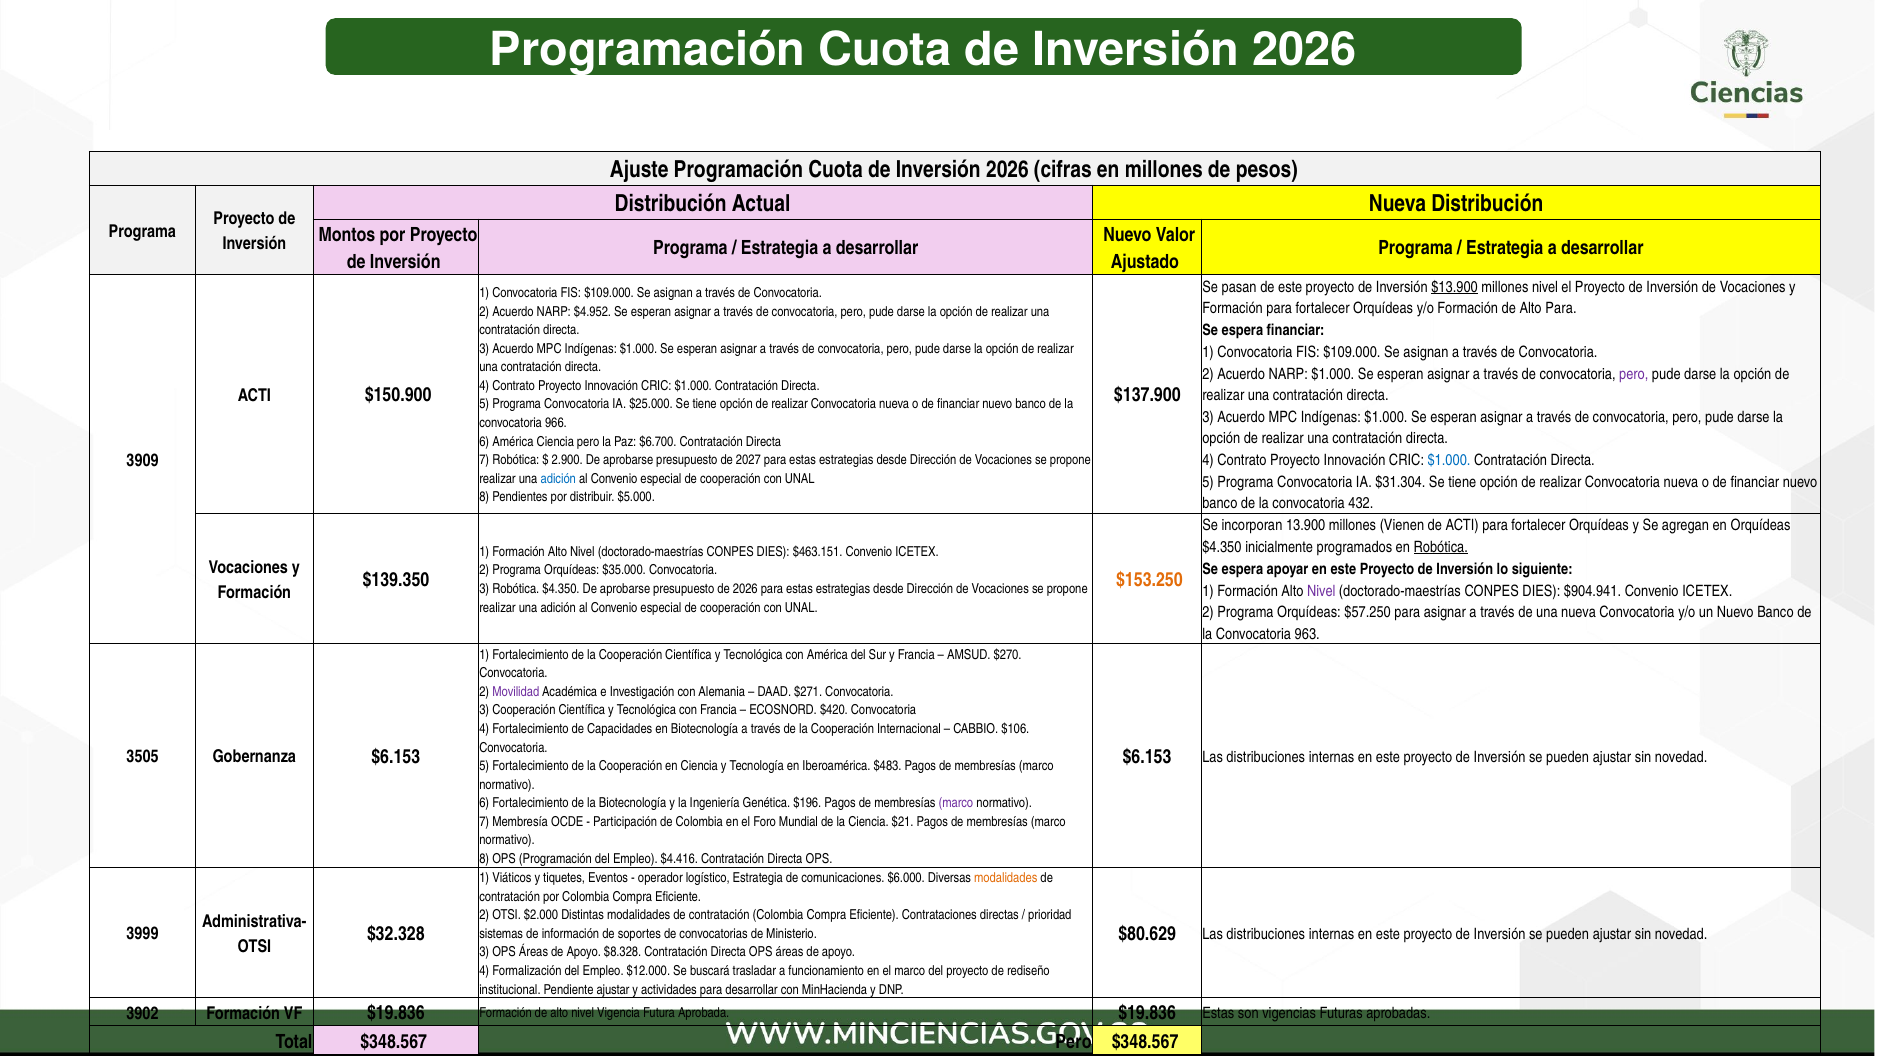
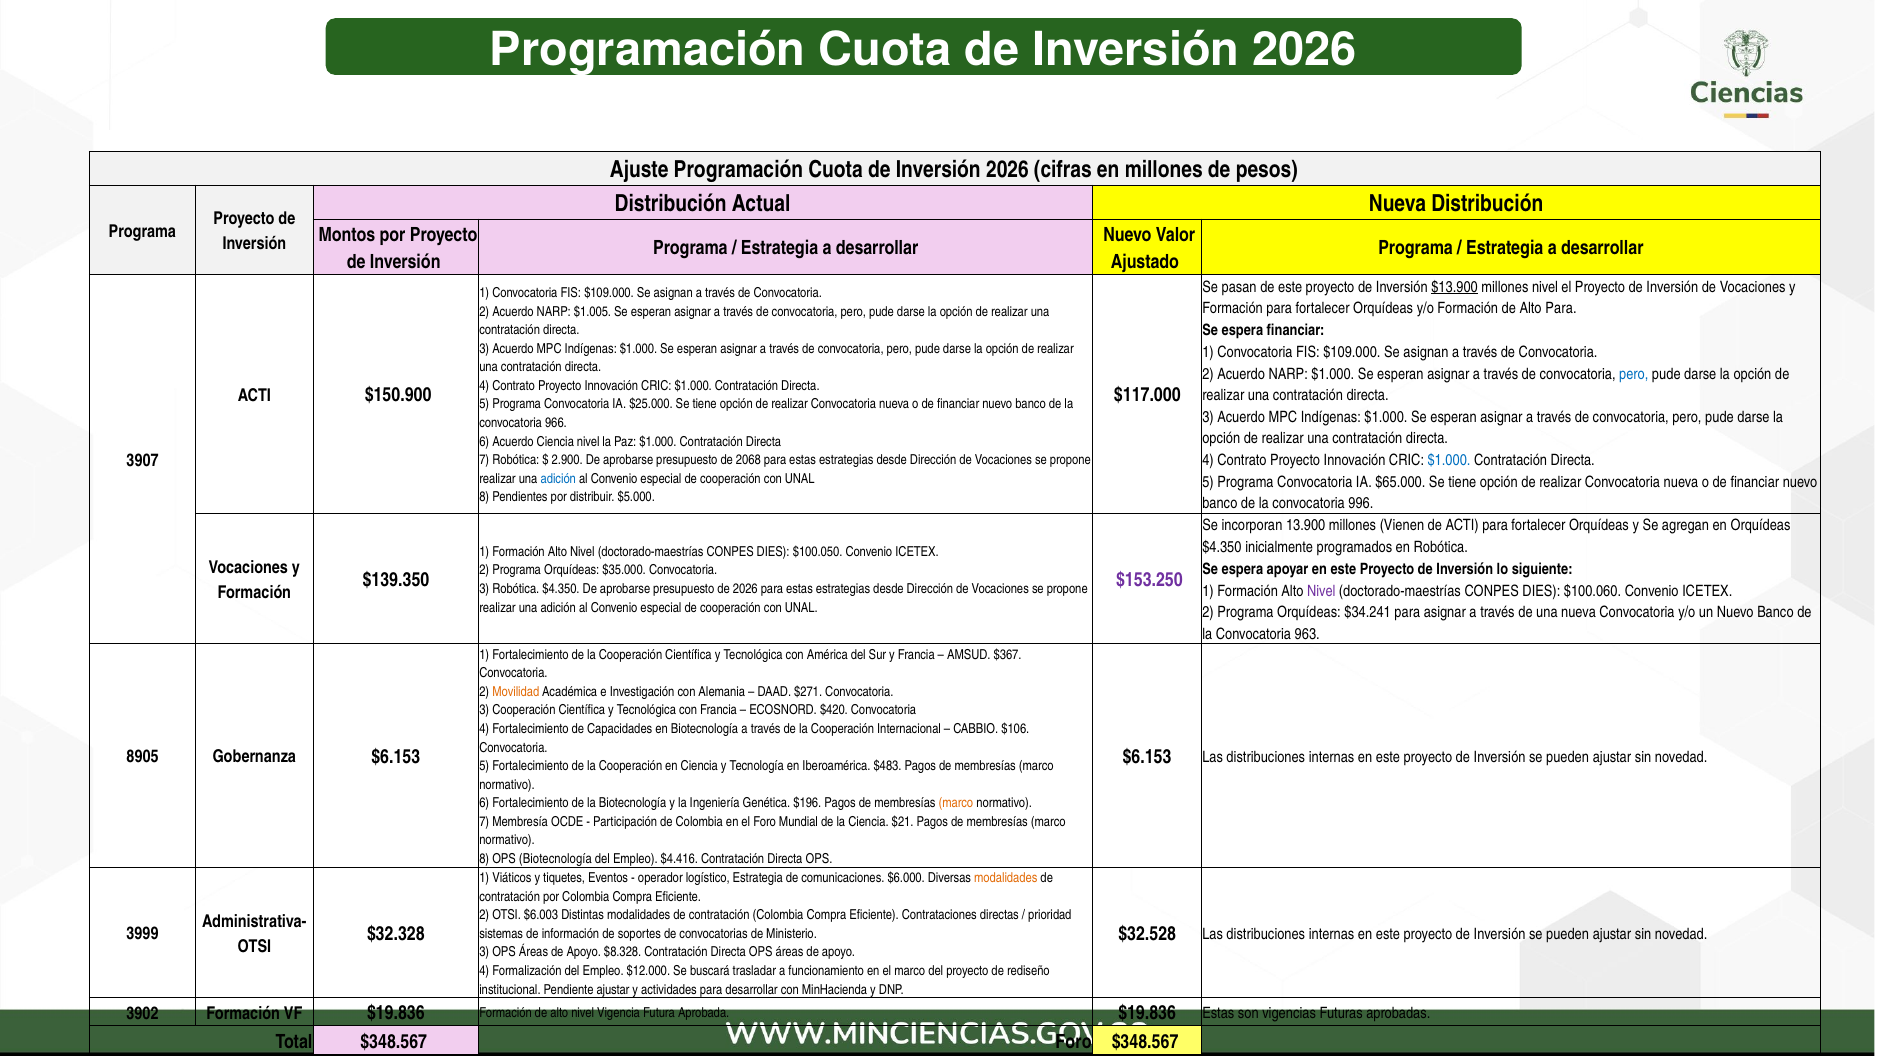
$4.952: $4.952 -> $1.005 (592, 312)
pero colour: purple -> blue (1634, 374)
$137.900: $137.900 -> $117.000 (1147, 396)
6 América: América -> Acuerdo (513, 442)
Ciencia pero: pero -> nivel (588, 442)
Paz $6.700: $6.700 -> $1.000 (658, 442)
3909: 3909 -> 3907 (143, 461)
2027: 2027 -> 2068 (748, 460)
$31.304: $31.304 -> $65.000 (1400, 482)
432: 432 -> 996 (1361, 504)
Robótica underline: present -> none (1441, 547)
$463.151: $463.151 -> $100.050 (818, 552)
$153.250 colour: orange -> purple (1149, 580)
$904.941: $904.941 -> $100.060 (1592, 591)
$57.250: $57.250 -> $34.241 (1368, 613)
$270: $270 -> $367 (1008, 655)
Movilidad colour: purple -> orange (516, 692)
3505: 3505 -> 8905 (143, 757)
marco colour: purple -> orange (956, 803)
OPS Programación: Programación -> Biotecnología (555, 859)
$2.000: $2.000 -> $6.003 (541, 916)
$80.629: $80.629 -> $32.528 (1147, 935)
$348.567 Pero: Pero -> Foro (1073, 1042)
